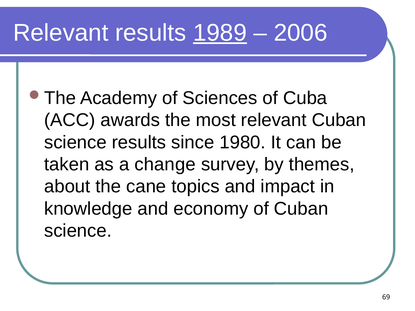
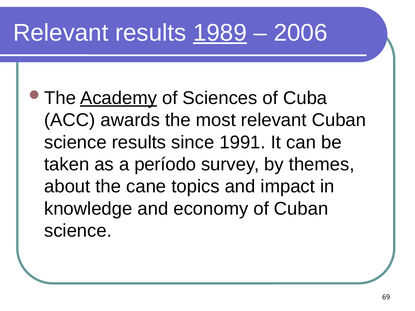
Academy underline: none -> present (119, 98)
1980: 1980 -> 1991 (243, 142)
change: change -> período (165, 165)
